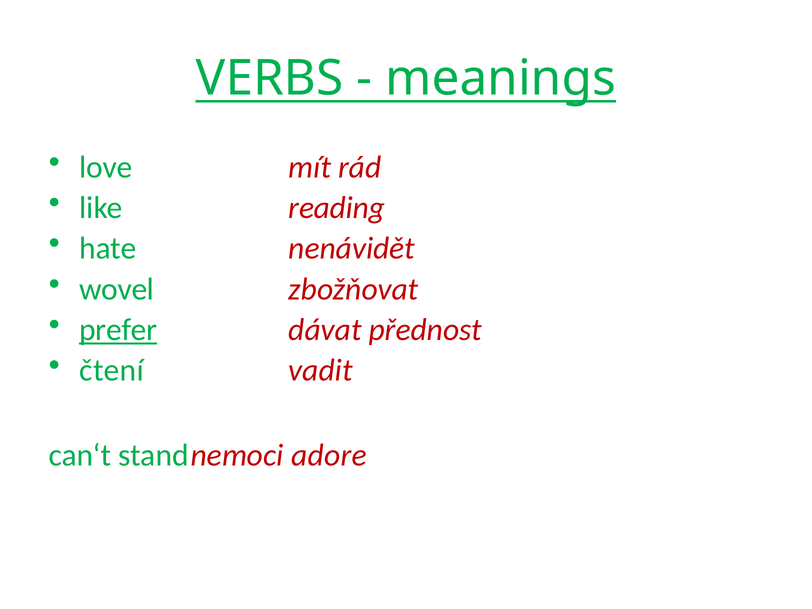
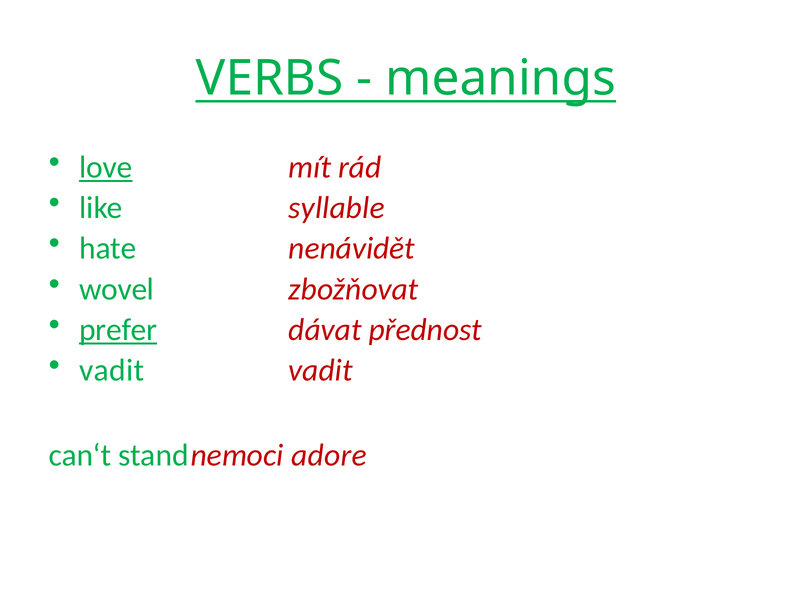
love underline: none -> present (106, 167)
reading: reading -> syllable (337, 208)
čtení: čtení -> vadit (112, 370)
